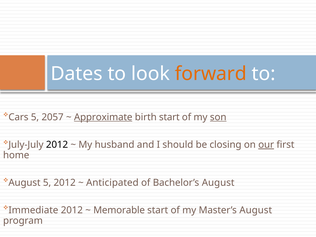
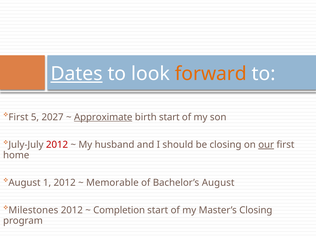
Dates underline: none -> present (77, 74)
Cars: Cars -> First (18, 117)
2057: 2057 -> 2027 (53, 117)
son underline: present -> none (218, 117)
2012 colour: black -> red (57, 145)
August 5: 5 -> 1 (47, 183)
Anticipated: Anticipated -> Memorable (112, 183)
Immediate: Immediate -> Milestones (33, 210)
Memorable: Memorable -> Completion (119, 210)
Master’s August: August -> Closing (256, 210)
